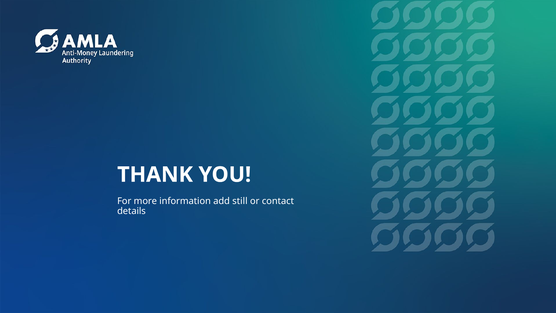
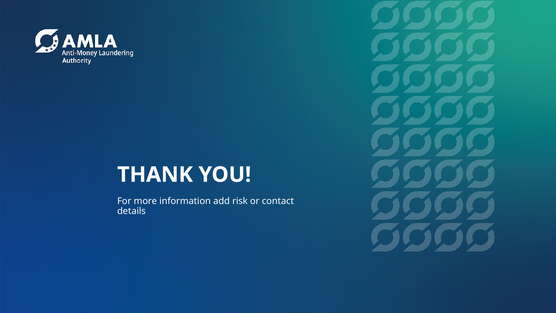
still: still -> risk (240, 201)
